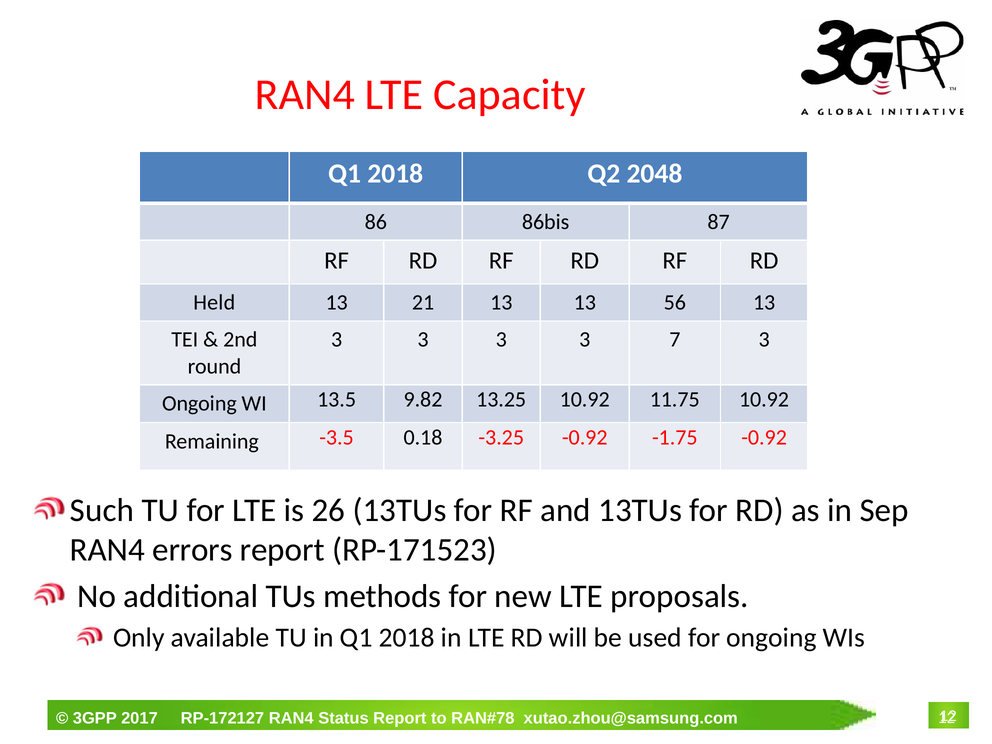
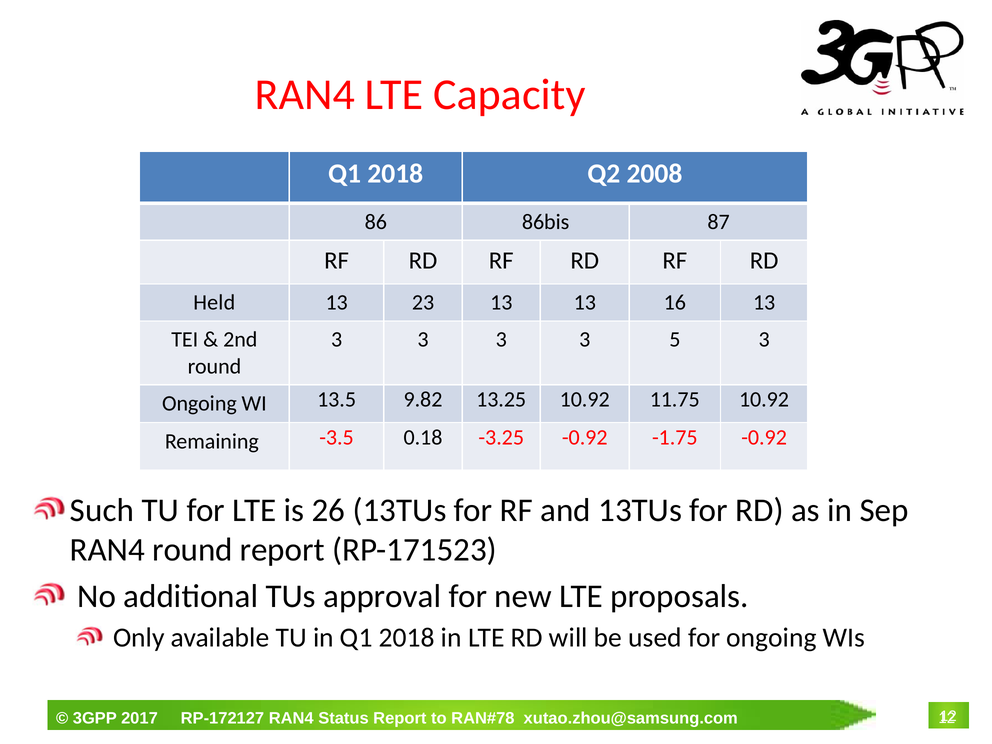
2048: 2048 -> 2008 (654, 174)
21: 21 -> 23 (423, 303)
56: 56 -> 16 (675, 303)
7: 7 -> 5 (675, 340)
RAN4 errors: errors -> round (193, 550)
methods: methods -> approval (382, 596)
